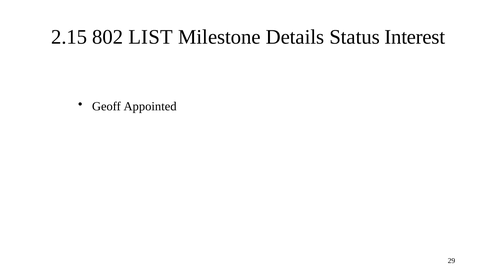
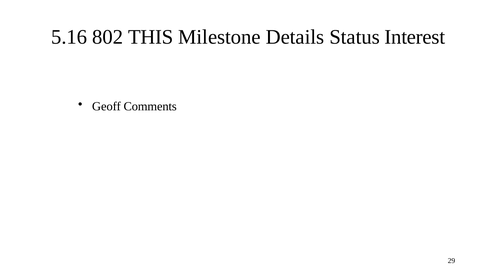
2.15: 2.15 -> 5.16 (69, 37)
LIST: LIST -> THIS (151, 37)
Appointed: Appointed -> Comments (150, 106)
